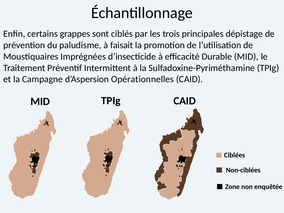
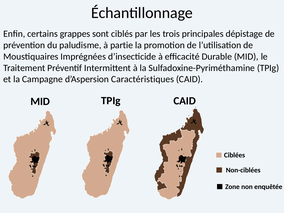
faisait: faisait -> partie (122, 45)
Opérationnelles: Opérationnelles -> Caractéristiques (143, 79)
